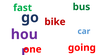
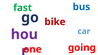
bus colour: green -> blue (81, 7)
